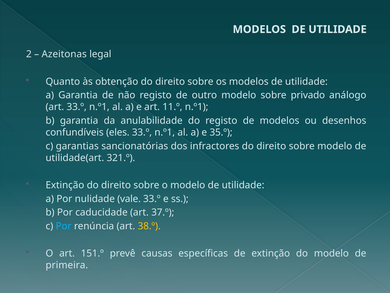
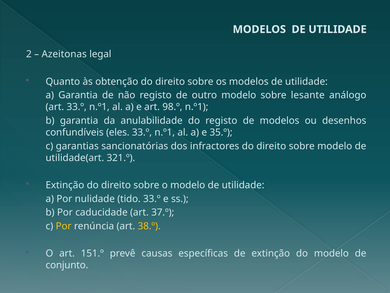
privado: privado -> lesante (308, 95)
11.º: 11.º -> 98.º (172, 107)
vale: vale -> tido (129, 198)
Por colour: light blue -> yellow (64, 226)
primeira: primeira -> conjunto (67, 265)
